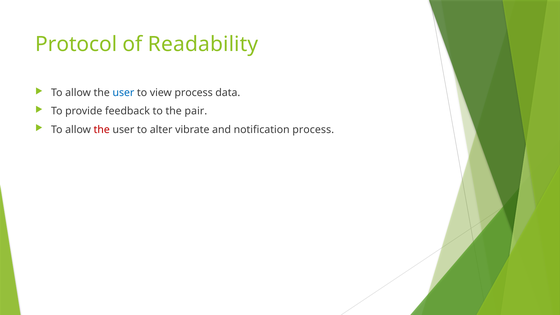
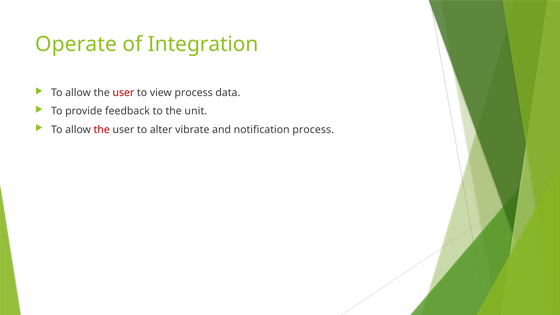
Protocol: Protocol -> Operate (76, 44)
Readability: Readability -> Integration (203, 44)
user colour: blue -> red (123, 93)
pair: pair -> unit (196, 111)
